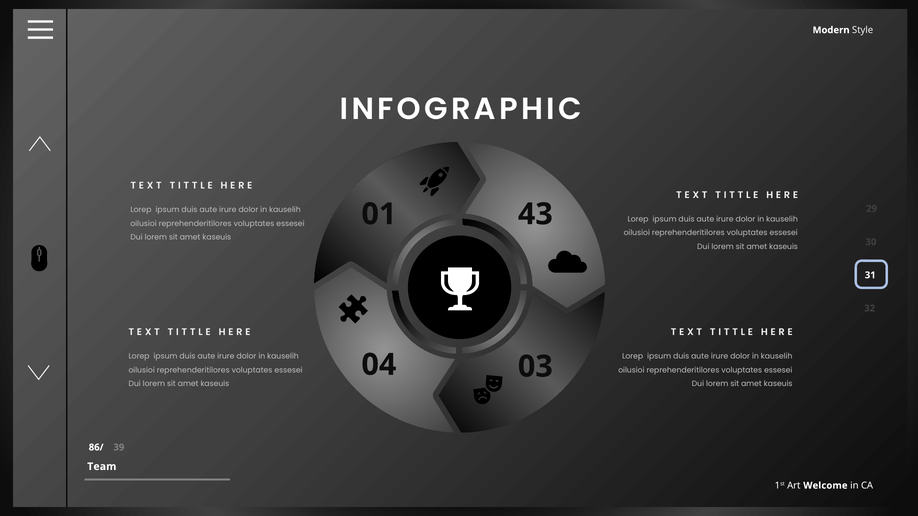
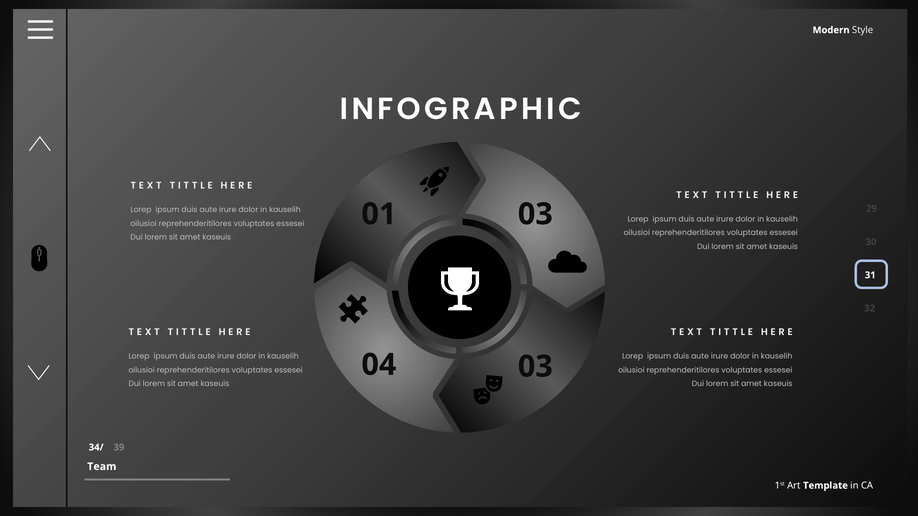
01 43: 43 -> 03 (535, 214)
86/: 86/ -> 34/ (96, 448)
Welcome: Welcome -> Template (825, 486)
